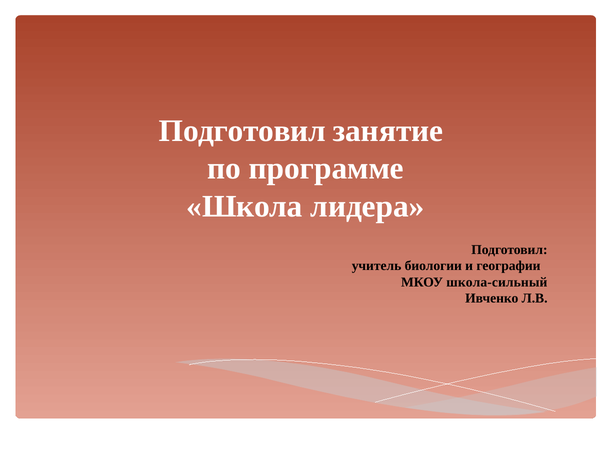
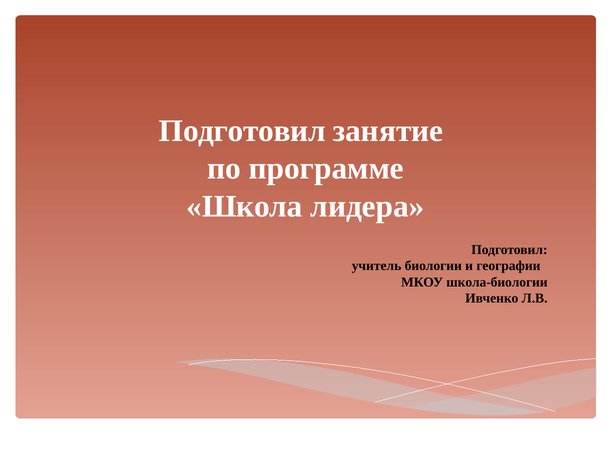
школа-сильный: школа-сильный -> школа-биологии (497, 282)
